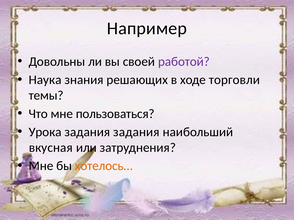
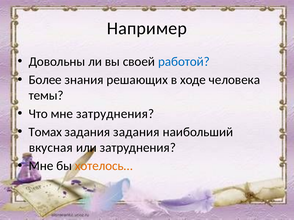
работой colour: purple -> blue (184, 62)
Наука: Наука -> Более (45, 80)
торговли: торговли -> человека (234, 80)
мне пользоваться: пользоваться -> затруднения (115, 114)
Урока: Урока -> Томах (45, 132)
